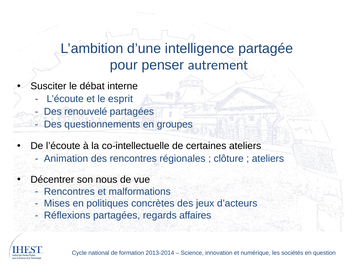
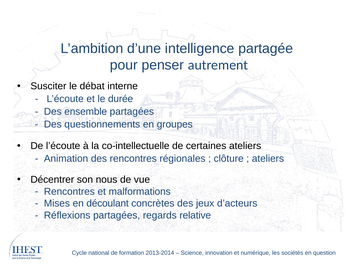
esprit: esprit -> durée (121, 99)
renouvelé: renouvelé -> ensemble (86, 112)
politiques: politiques -> découlant (108, 204)
affaires: affaires -> relative (195, 216)
